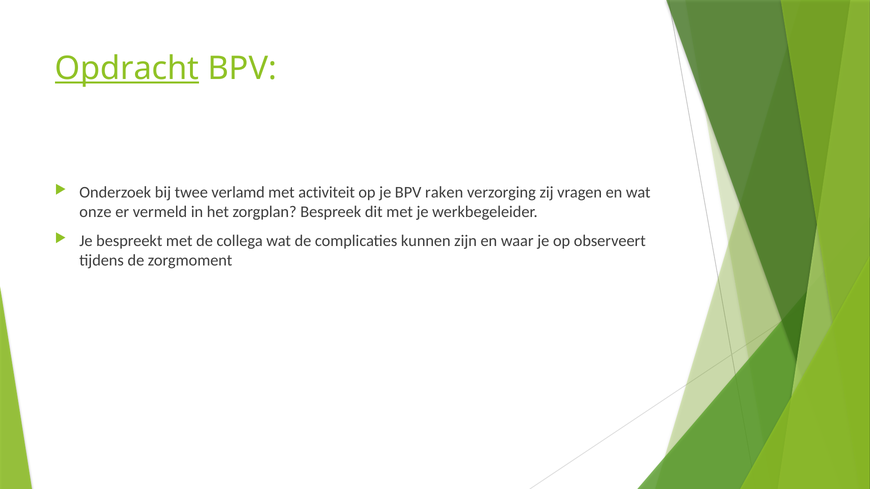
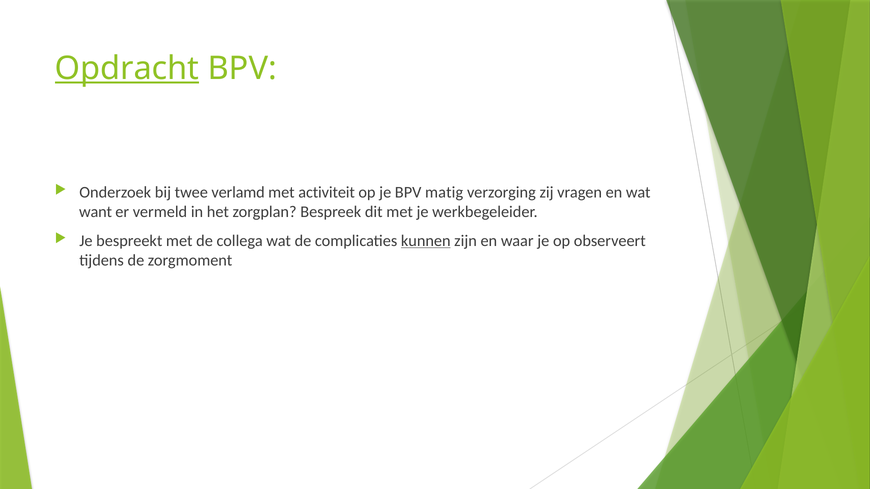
raken: raken -> matig (444, 193)
onze: onze -> want (96, 212)
kunnen underline: none -> present (426, 241)
